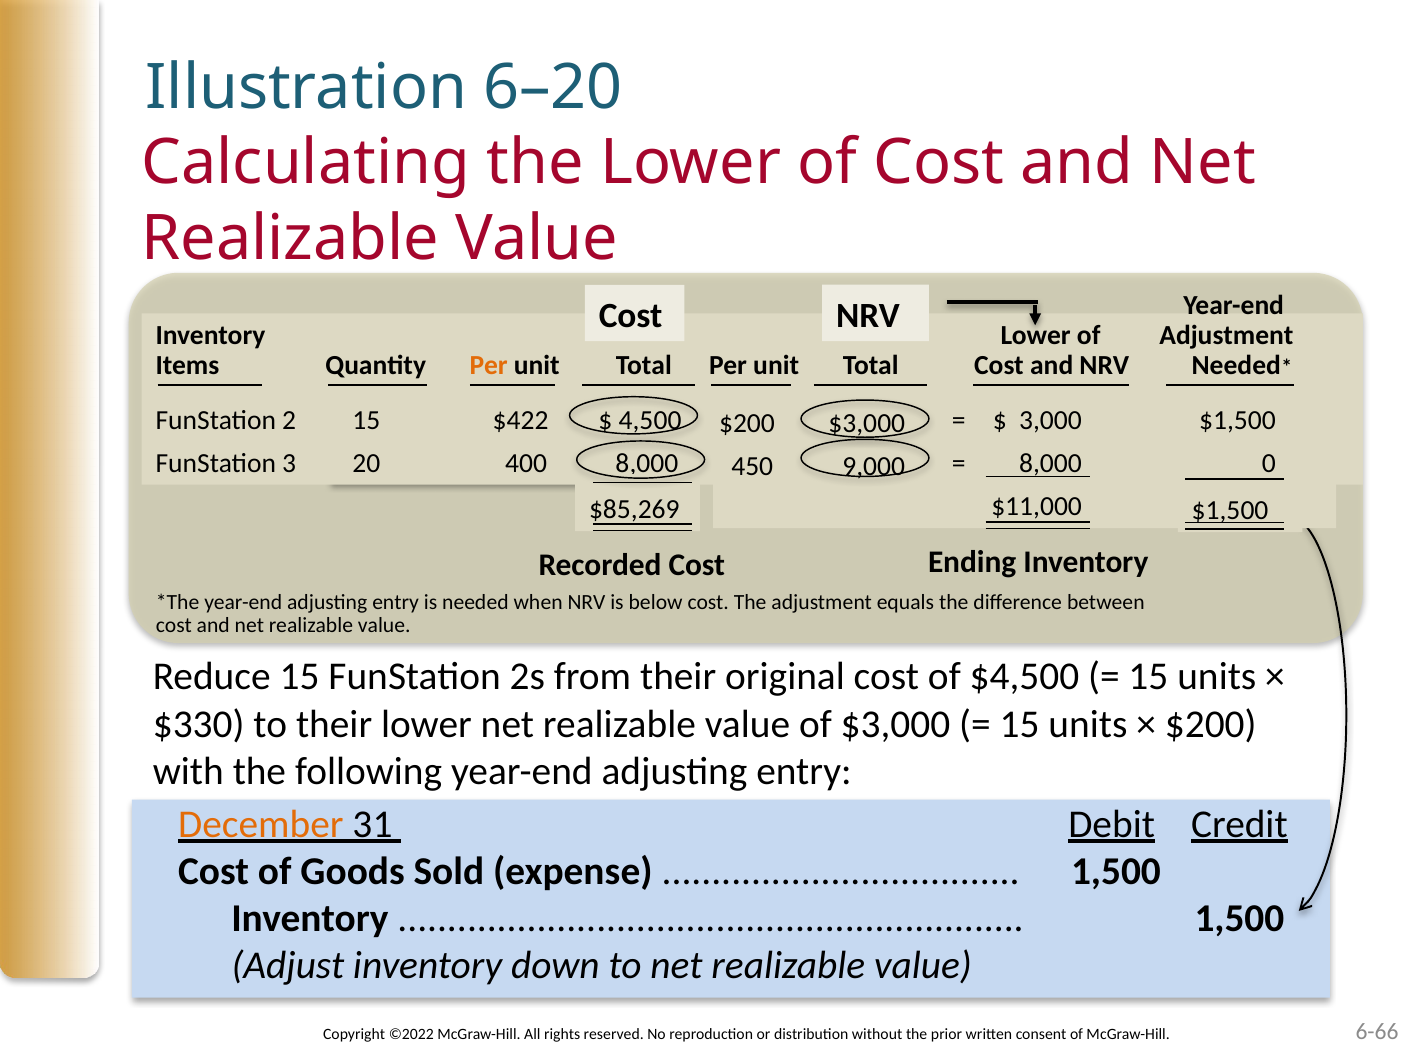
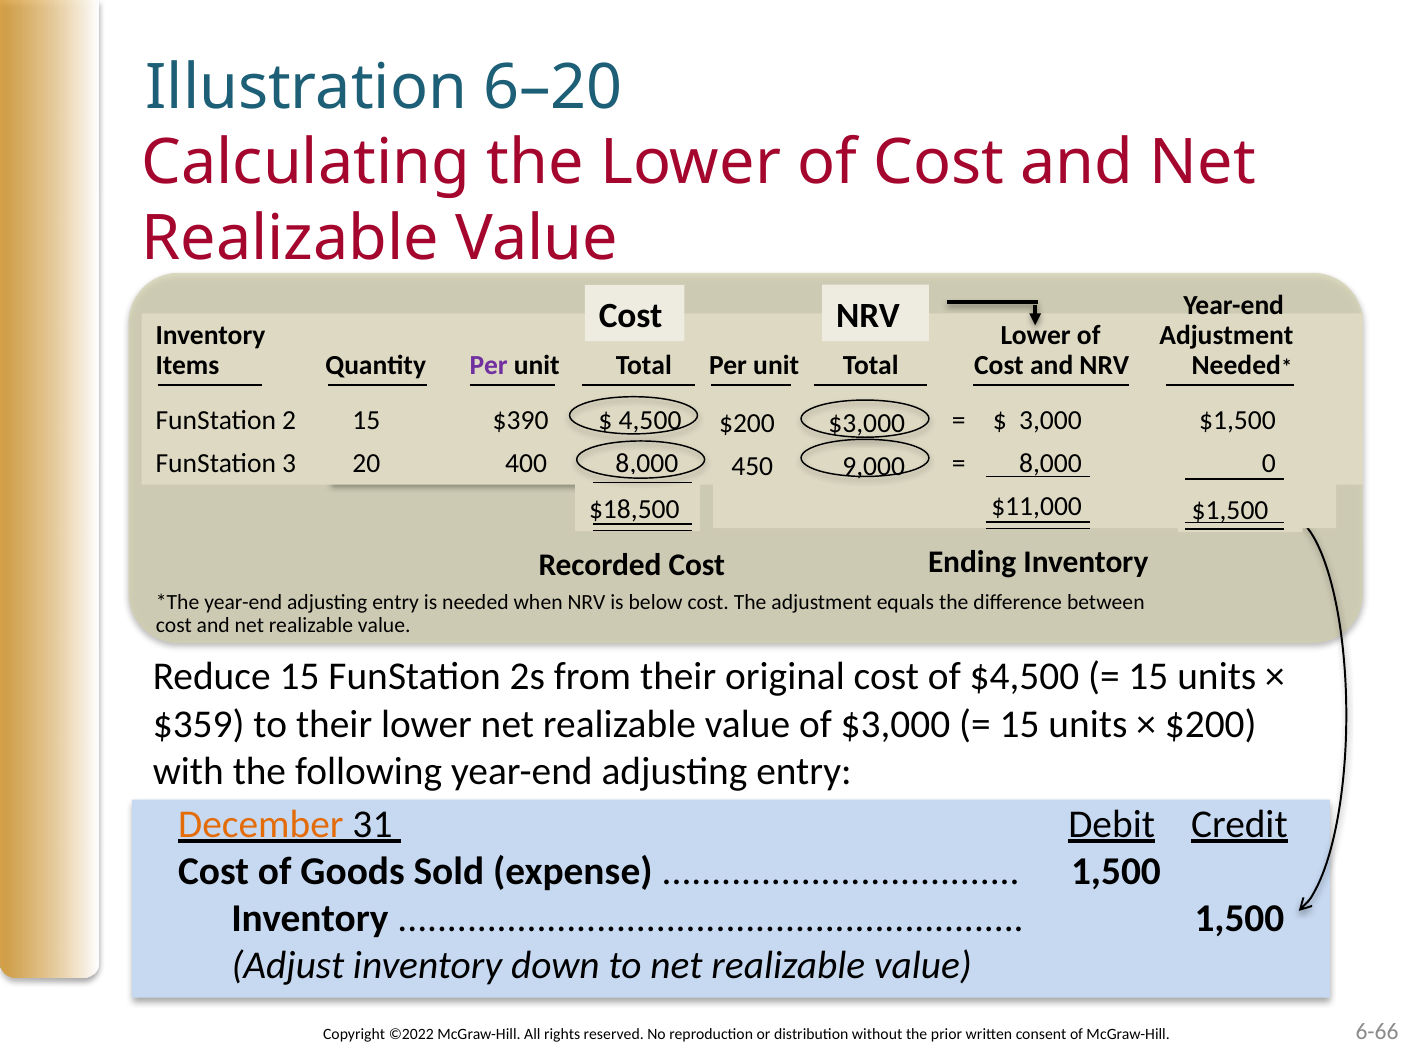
Per colour: orange -> purple (489, 365)
$422: $422 -> $390 (521, 420)
$85,269: $85,269 -> $18,500 (634, 510)
$330: $330 -> $359 (199, 724)
